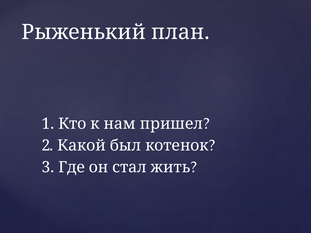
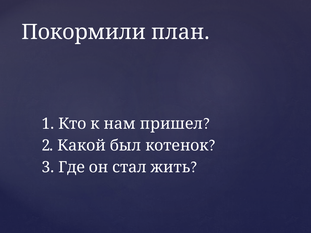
Рыженький: Рыженький -> Покормили (84, 32)
